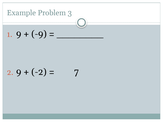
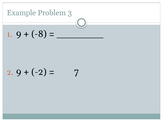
-9: -9 -> -8 (39, 34)
